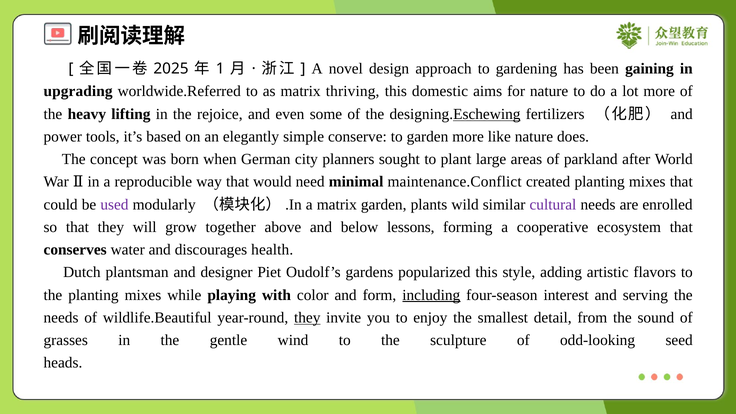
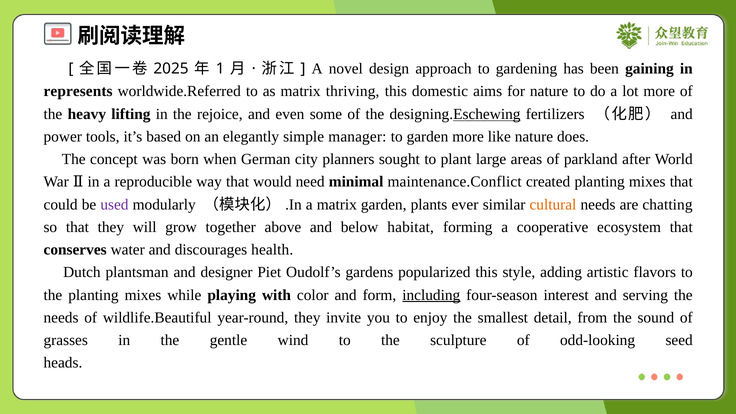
upgrading: upgrading -> represents (78, 91)
conserve: conserve -> manager (357, 137)
wild: wild -> ever (465, 205)
cultural colour: purple -> orange (553, 205)
enrolled: enrolled -> chatting (667, 205)
lessons: lessons -> habitat (411, 227)
they underline: present -> none (307, 318)
